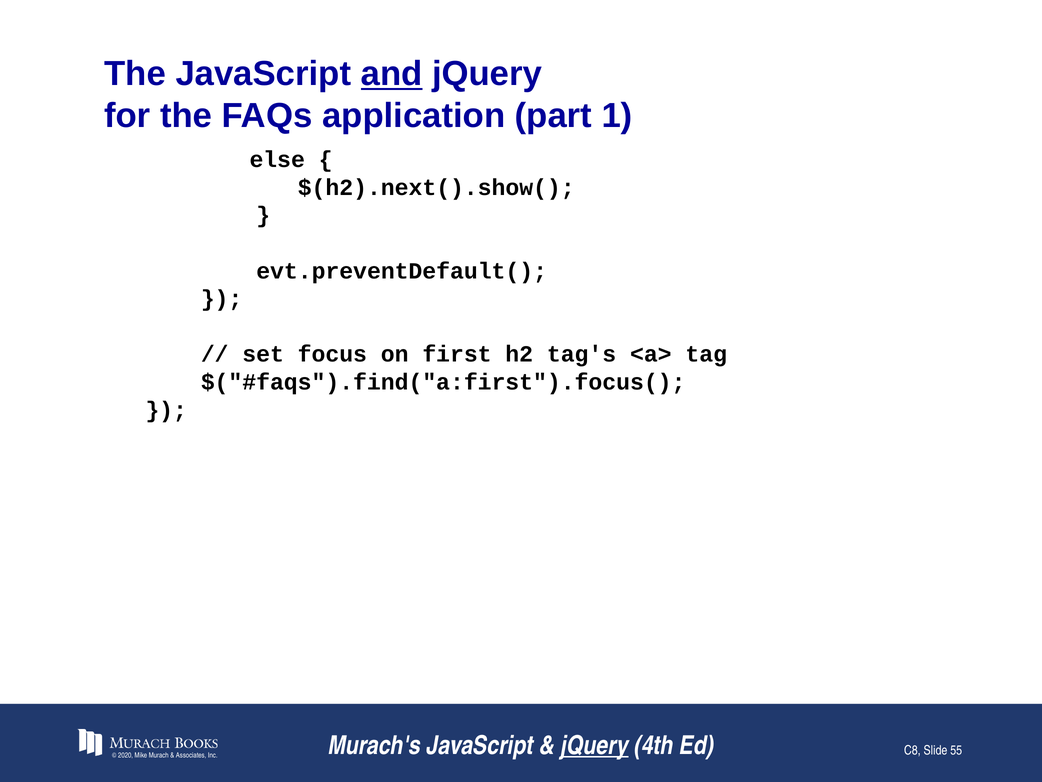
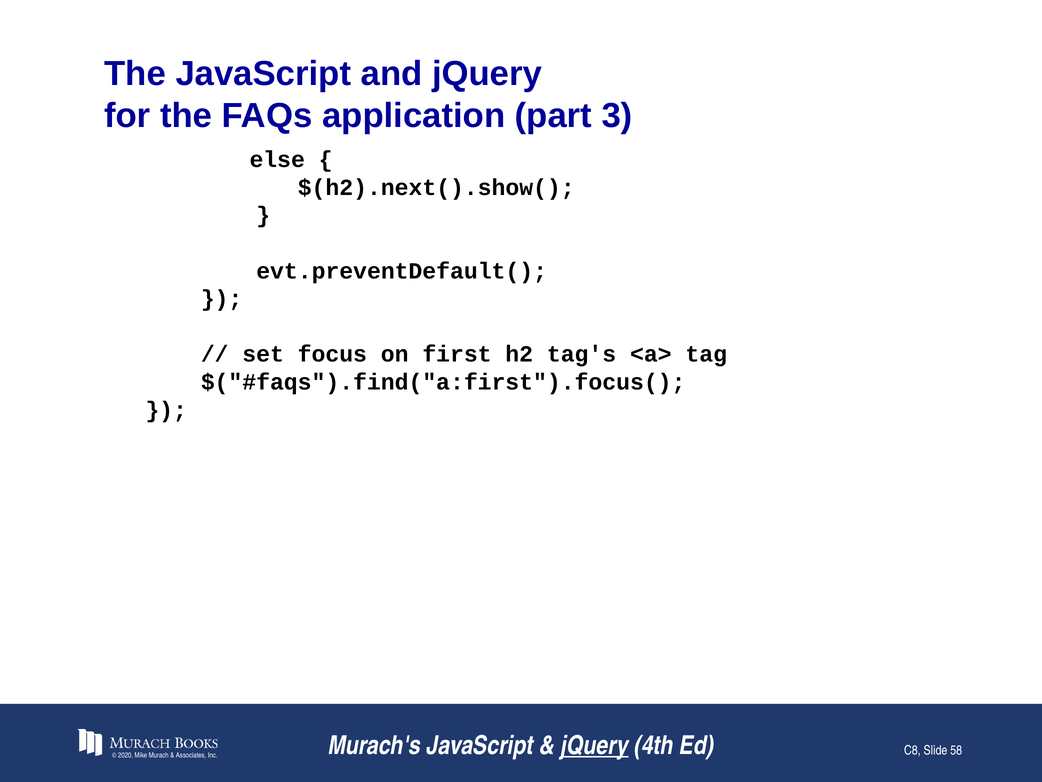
and underline: present -> none (392, 74)
1: 1 -> 3 (617, 116)
55: 55 -> 58 (956, 750)
